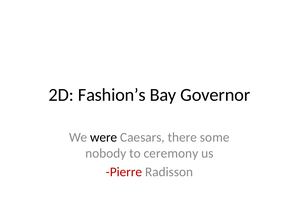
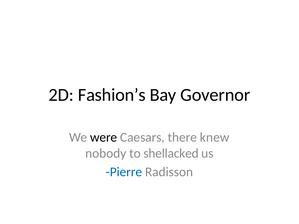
some: some -> knew (215, 137)
ceremony: ceremony -> shellacked (171, 153)
Pierre colour: red -> blue (124, 172)
